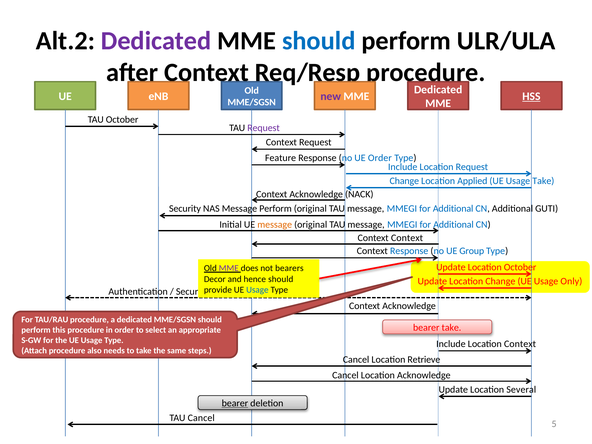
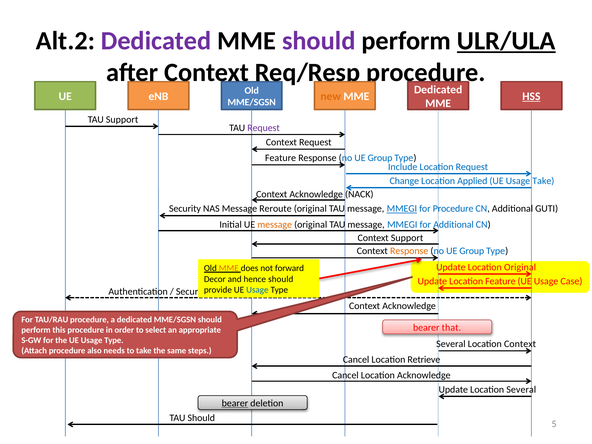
should colour: blue -> purple (319, 41)
ULR/ULA underline: none -> present (506, 41)
new colour: purple -> orange (331, 96)
TAU October: October -> Support (122, 120)
Order: Order -> Group (380, 158)
Message Perform: Perform -> Reroute (275, 209)
MMEGI underline: none -> present (402, 209)
Additional: Additional -> Procedure (453, 209)
Context: Context -> Support (407, 238)
Response colour: blue -> orange (409, 251)
Location October: October -> Original (520, 267)
MME colour: purple -> orange (229, 268)
bearers: bearers -> forward (289, 268)
Location Change: Change -> Feature (500, 281)
Only: Only -> Case (571, 281)
bearer take: take -> that (451, 328)
Include: Include -> Several (451, 344)
TAU Cancel: Cancel -> Should (201, 418)
